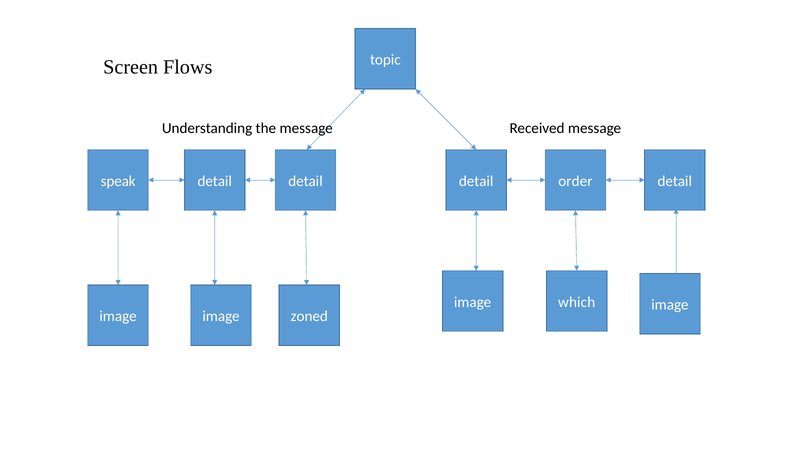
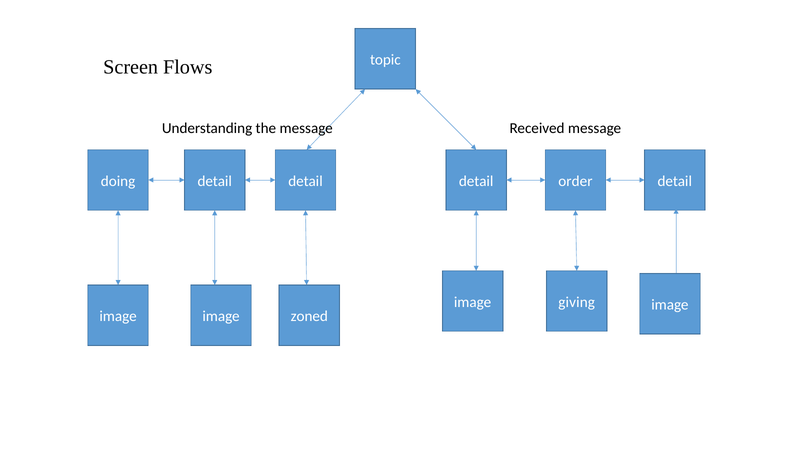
speak: speak -> doing (118, 181)
which: which -> giving (577, 302)
